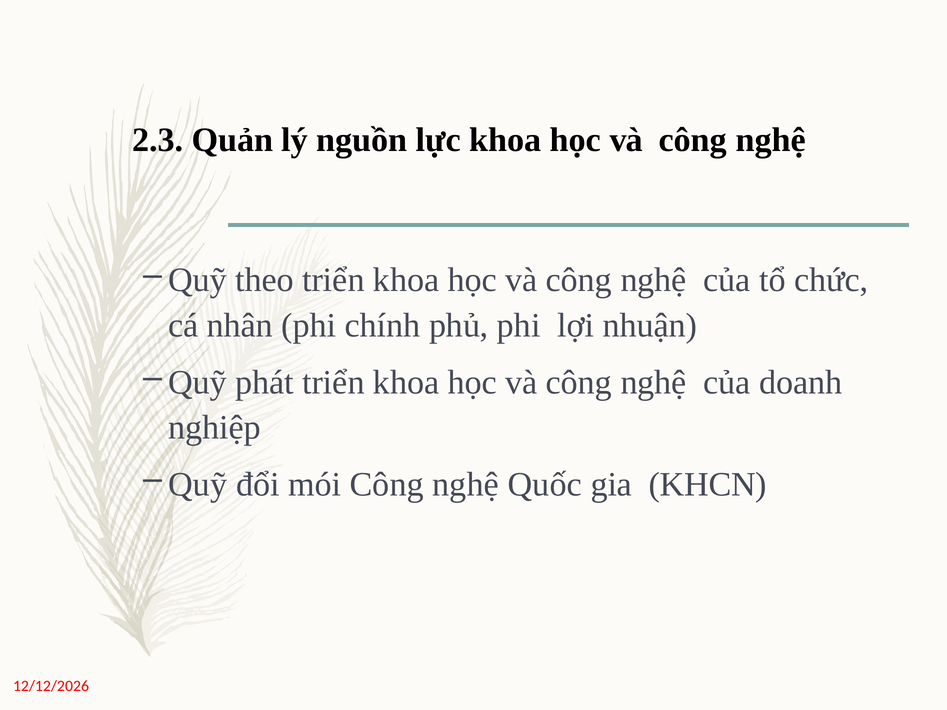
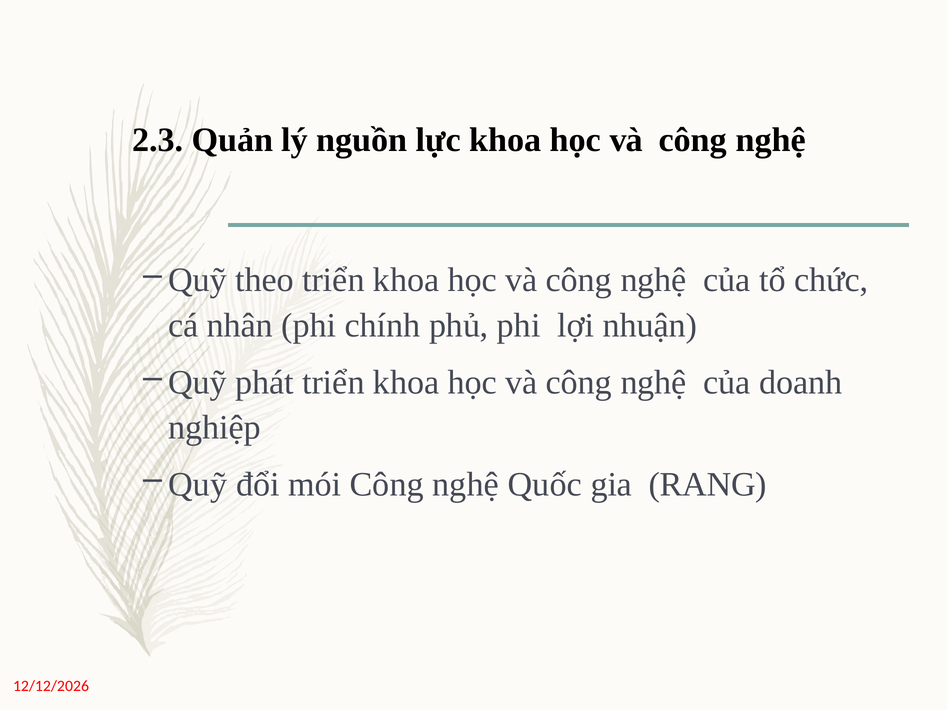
KHCN: KHCN -> RANG (708, 484)
